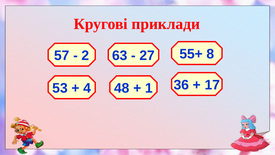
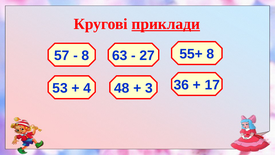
приклади underline: none -> present (166, 24)
2: 2 -> 8 (85, 56)
1: 1 -> 3 (149, 88)
